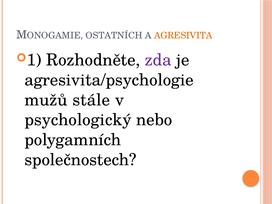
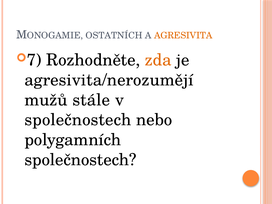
1: 1 -> 7 (34, 60)
zda colour: purple -> orange (158, 60)
agresivita/psychologie: agresivita/psychologie -> agresivita/nerozumějí (109, 80)
psychologický: psychologický -> společnostech (78, 120)
